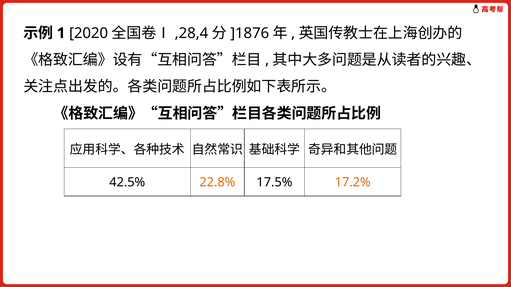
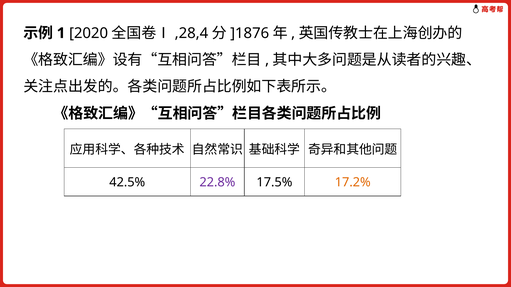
22.8% colour: orange -> purple (217, 183)
